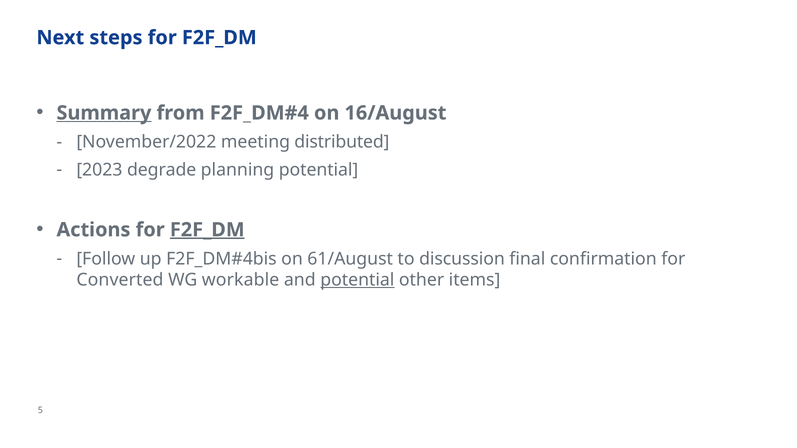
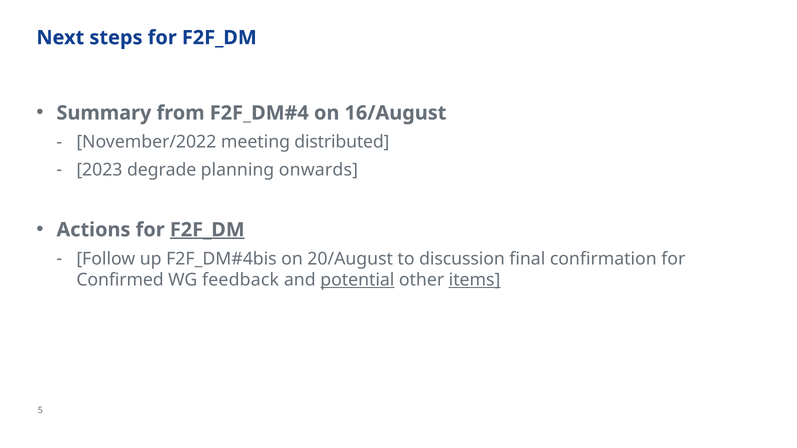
Summary underline: present -> none (104, 113)
planning potential: potential -> onwards (318, 170)
61/August: 61/August -> 20/August (350, 259)
Converted: Converted -> Confirmed (120, 280)
workable: workable -> feedback (241, 280)
items underline: none -> present (475, 280)
